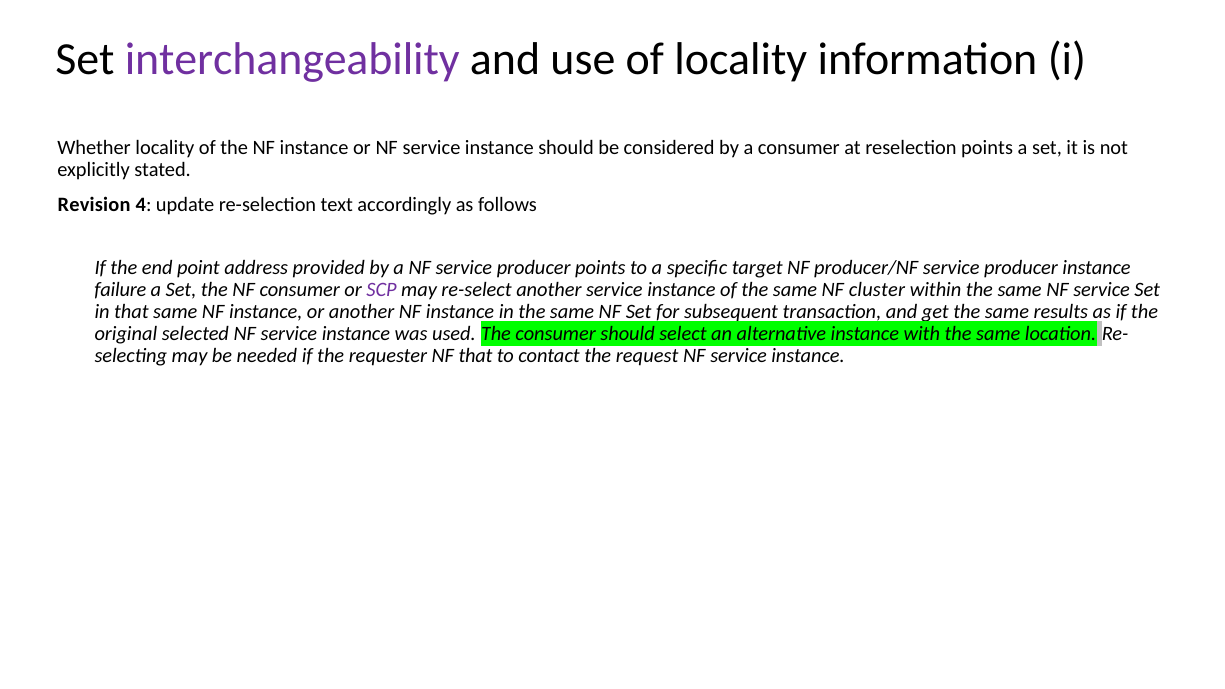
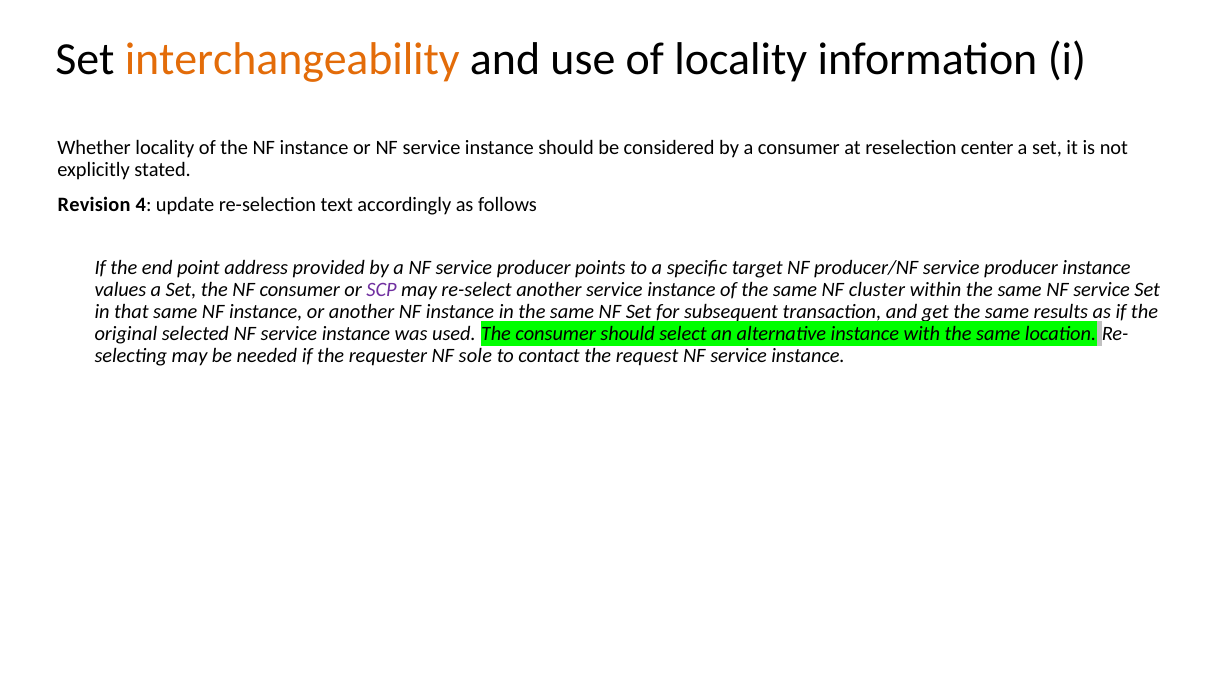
interchangeability colour: purple -> orange (292, 59)
reselection points: points -> center (987, 148)
failure: failure -> values (120, 290)
NF that: that -> sole (475, 356)
